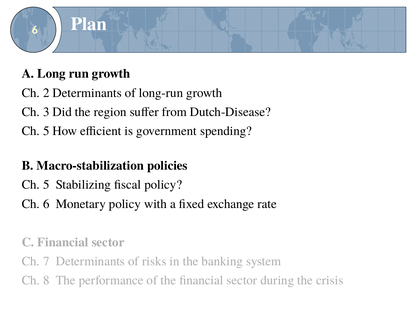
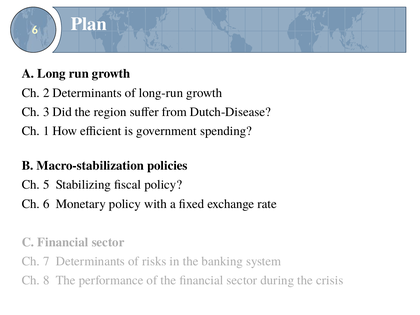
5: 5 -> 1 (46, 131)
